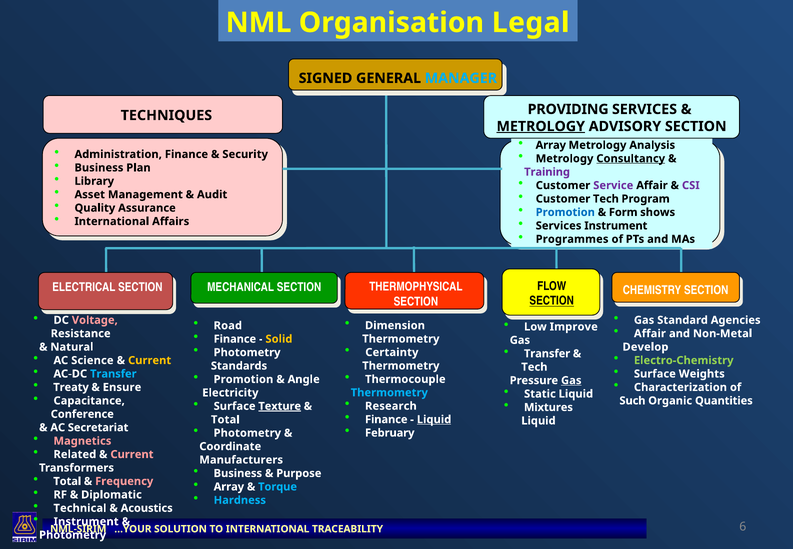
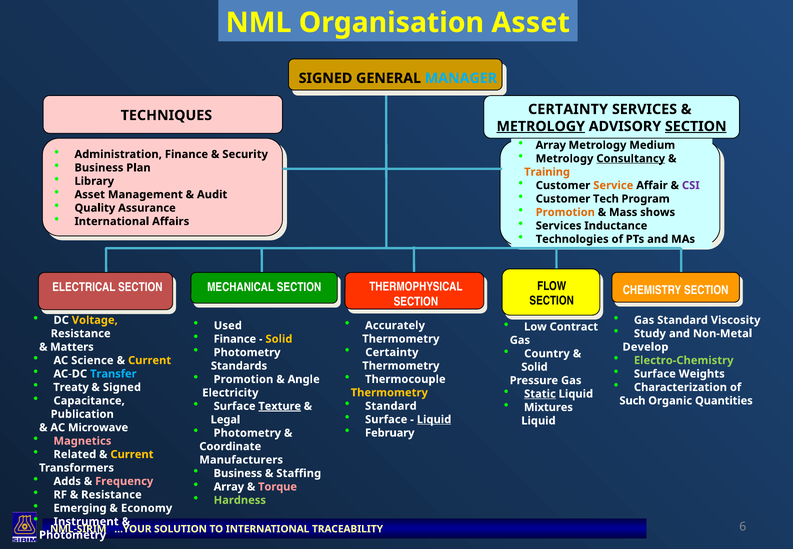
Organisation Legal: Legal -> Asset (531, 23)
PROVIDING: PROVIDING -> CERTAINTY (568, 109)
SECTION underline: none -> present (696, 126)
Analysis: Analysis -> Medium (652, 145)
Training colour: purple -> orange (547, 172)
Service colour: purple -> orange (613, 185)
Promotion colour: blue -> orange (565, 212)
Form: Form -> Mass (623, 212)
Services Instrument: Instrument -> Inductance (616, 226)
Programmes: Programmes -> Technologies (572, 239)
SECTION underline: present -> none (552, 301)
Voltage colour: pink -> yellow (95, 320)
Agencies: Agencies -> Viscosity (736, 320)
Dimension: Dimension -> Accurately (395, 326)
Road: Road -> Used (228, 326)
Improve: Improve -> Contract (574, 327)
Affair: Affair -> Study (650, 334)
Natural: Natural -> Matters (72, 347)
Transfer: Transfer -> Country (547, 354)
Tech: Tech -> Solid (534, 367)
Gas underline: present -> none (571, 381)
Ensure: Ensure -> Signed (122, 387)
Static underline: none -> present (540, 394)
Thermometry colour: light blue -> yellow (389, 393)
Research: Research -> Standard (391, 406)
Conference: Conference -> Publication (82, 414)
Finance: Finance -> Surface (386, 420)
Total: Total -> Legal (225, 420)
Secretariat: Secretariat -> Microwave (98, 428)
Current colour: pink -> yellow (132, 455)
Purpose: Purpose -> Staffing (299, 473)
Total: Total -> Adds (67, 481)
Torque colour: light blue -> pink (278, 487)
Diplomatic: Diplomatic -> Resistance (111, 495)
Hardness colour: light blue -> light green (240, 500)
Technical: Technical -> Emerging (80, 508)
Acoustics: Acoustics -> Economy (147, 508)
